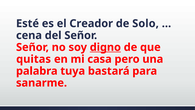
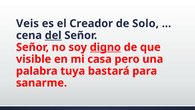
Esté: Esté -> Veis (27, 23)
del underline: none -> present (53, 35)
quitas: quitas -> visible (34, 59)
